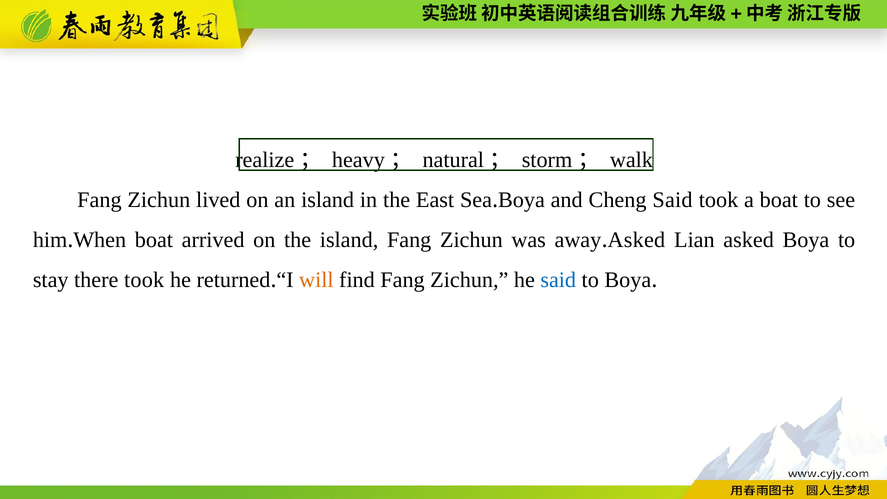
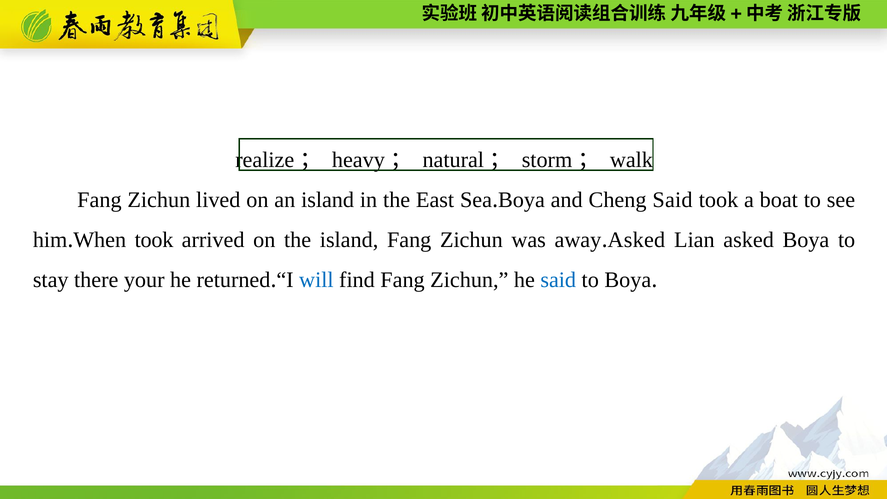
boat: boat -> took (154, 240)
there took: took -> your (144, 280)
will colour: orange -> blue (316, 280)
